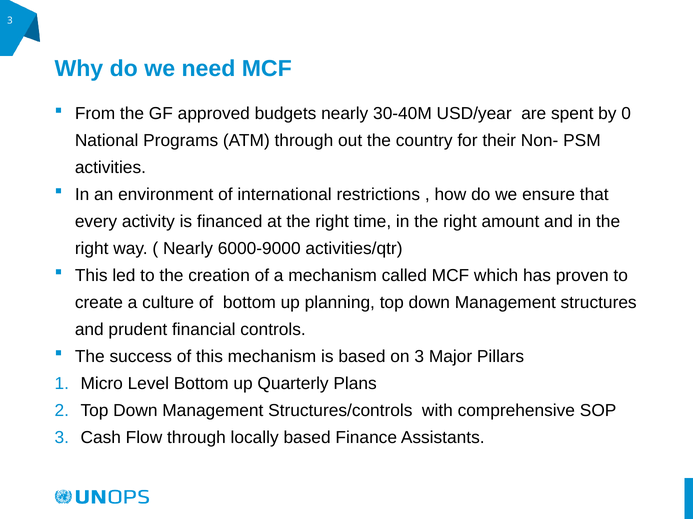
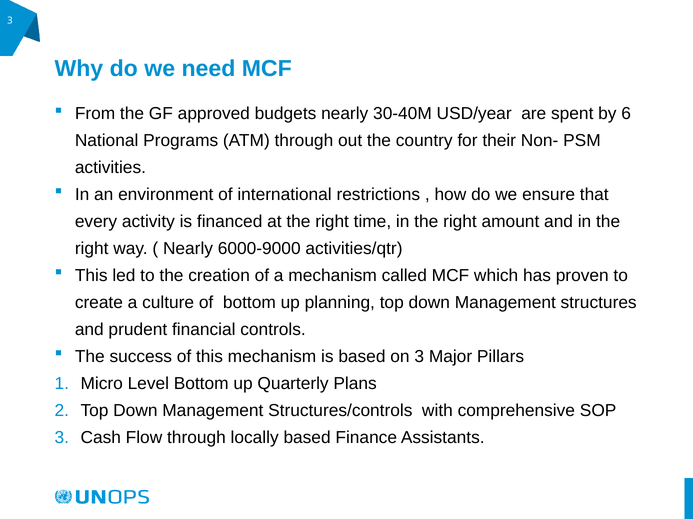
0: 0 -> 6 (626, 114)
